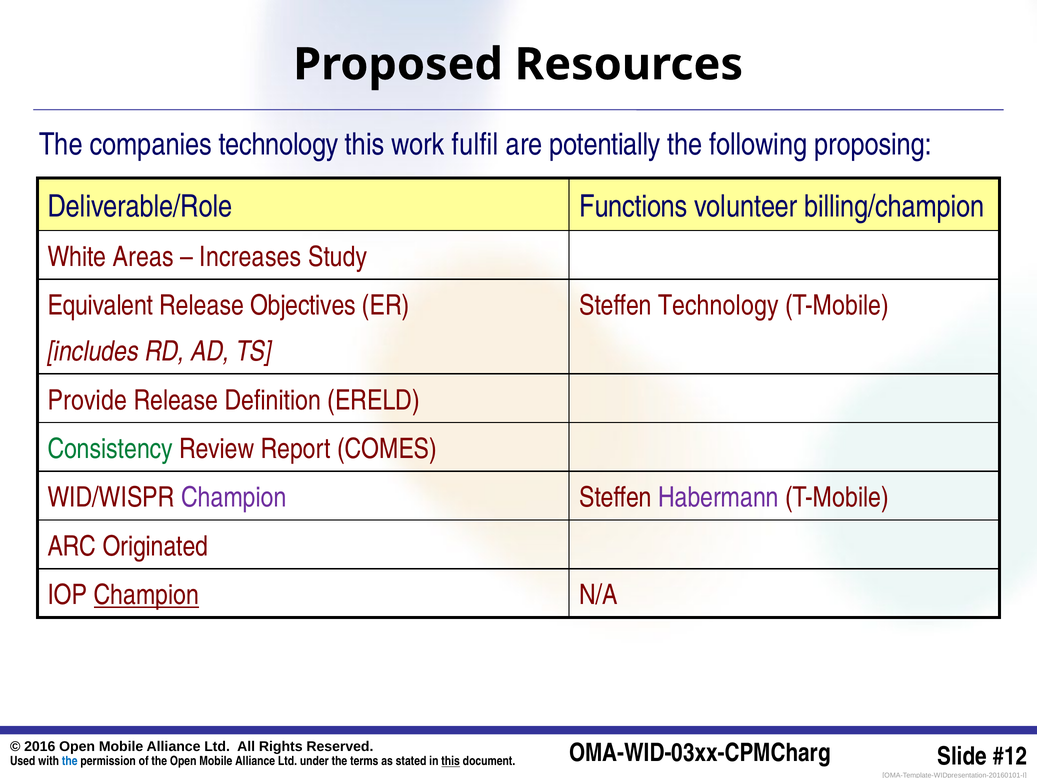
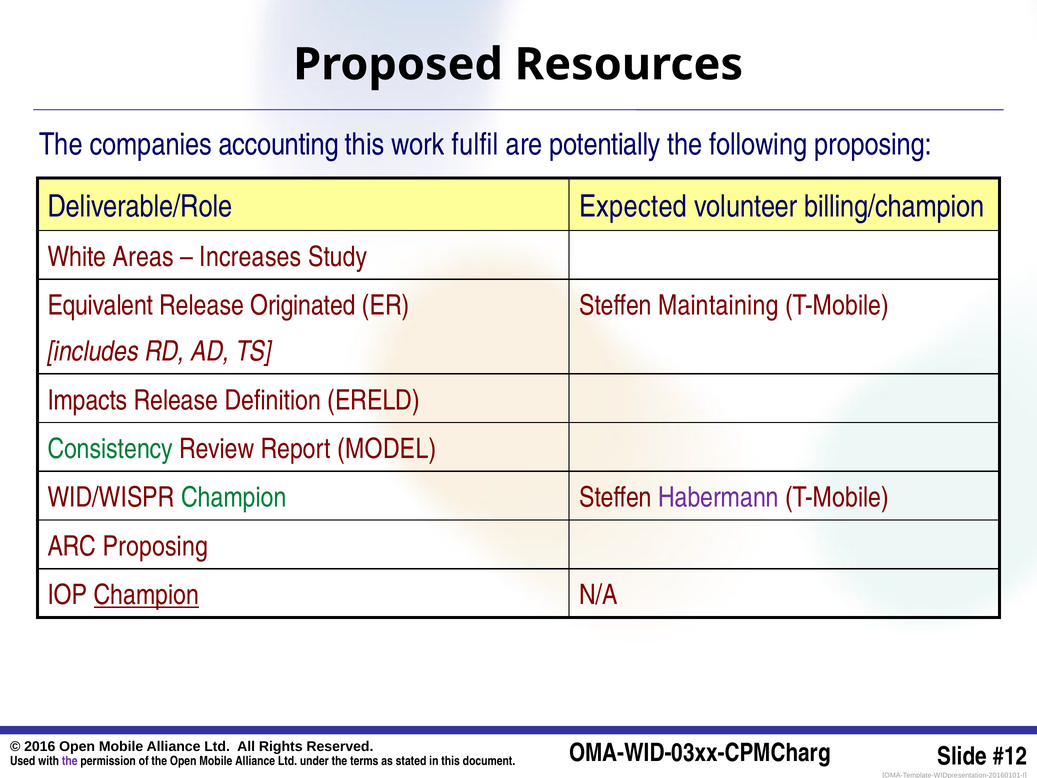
companies technology: technology -> accounting (279, 144)
Functions: Functions -> Expected (633, 206)
Objectives: Objectives -> Originated (303, 306)
Steffen Technology: Technology -> Maintaining (718, 306)
Provide: Provide -> Impacts (87, 400)
COMES: COMES -> MODEL (387, 449)
Champion colour: purple -> green (234, 498)
ARC Originated: Originated -> Proposing (155, 546)
the colour: blue -> purple (70, 761)
this underline: present -> none (451, 761)
